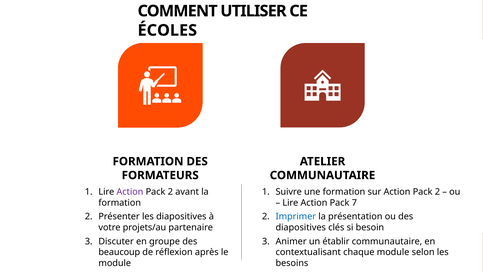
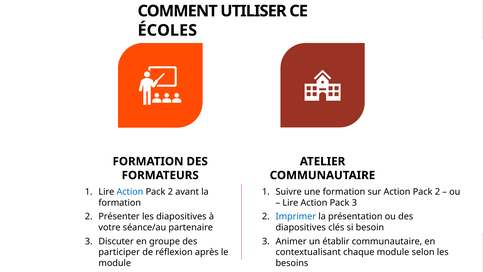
Action colour: purple -> blue (130, 192)
Pack 7: 7 -> 3 (354, 202)
projets/au: projets/au -> séance/au (144, 227)
beaucoup: beaucoup -> participer (119, 252)
